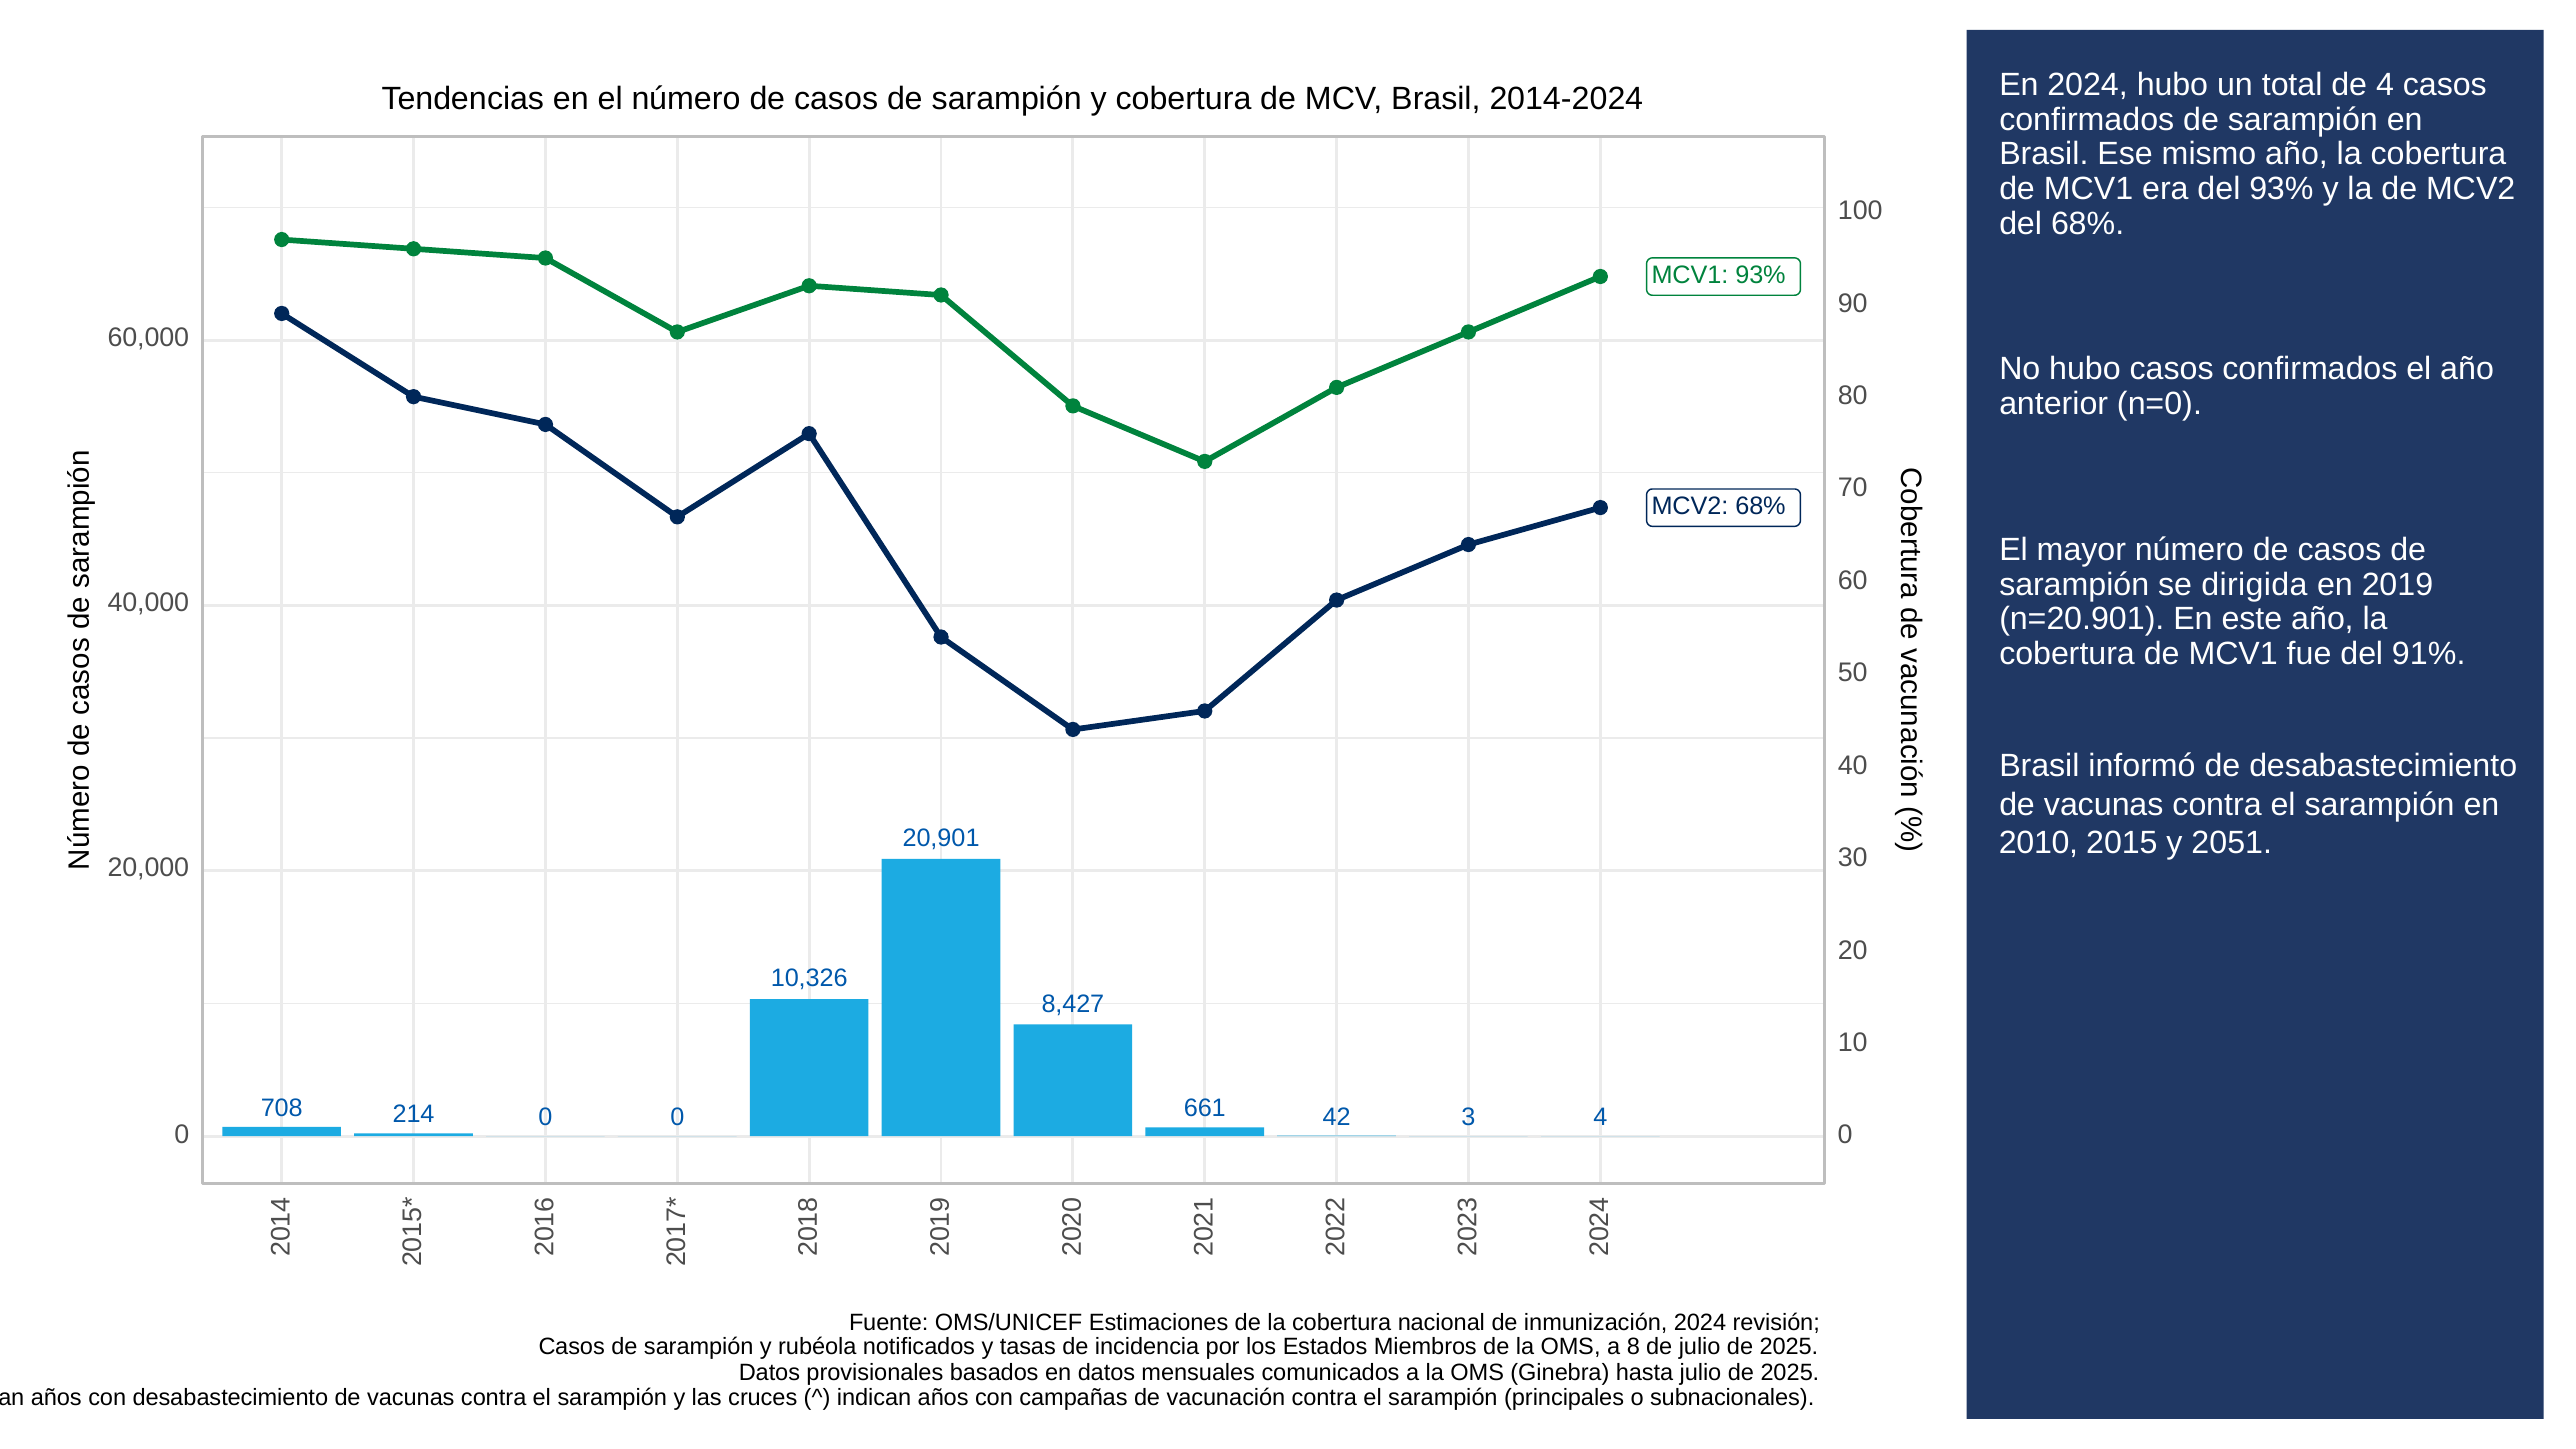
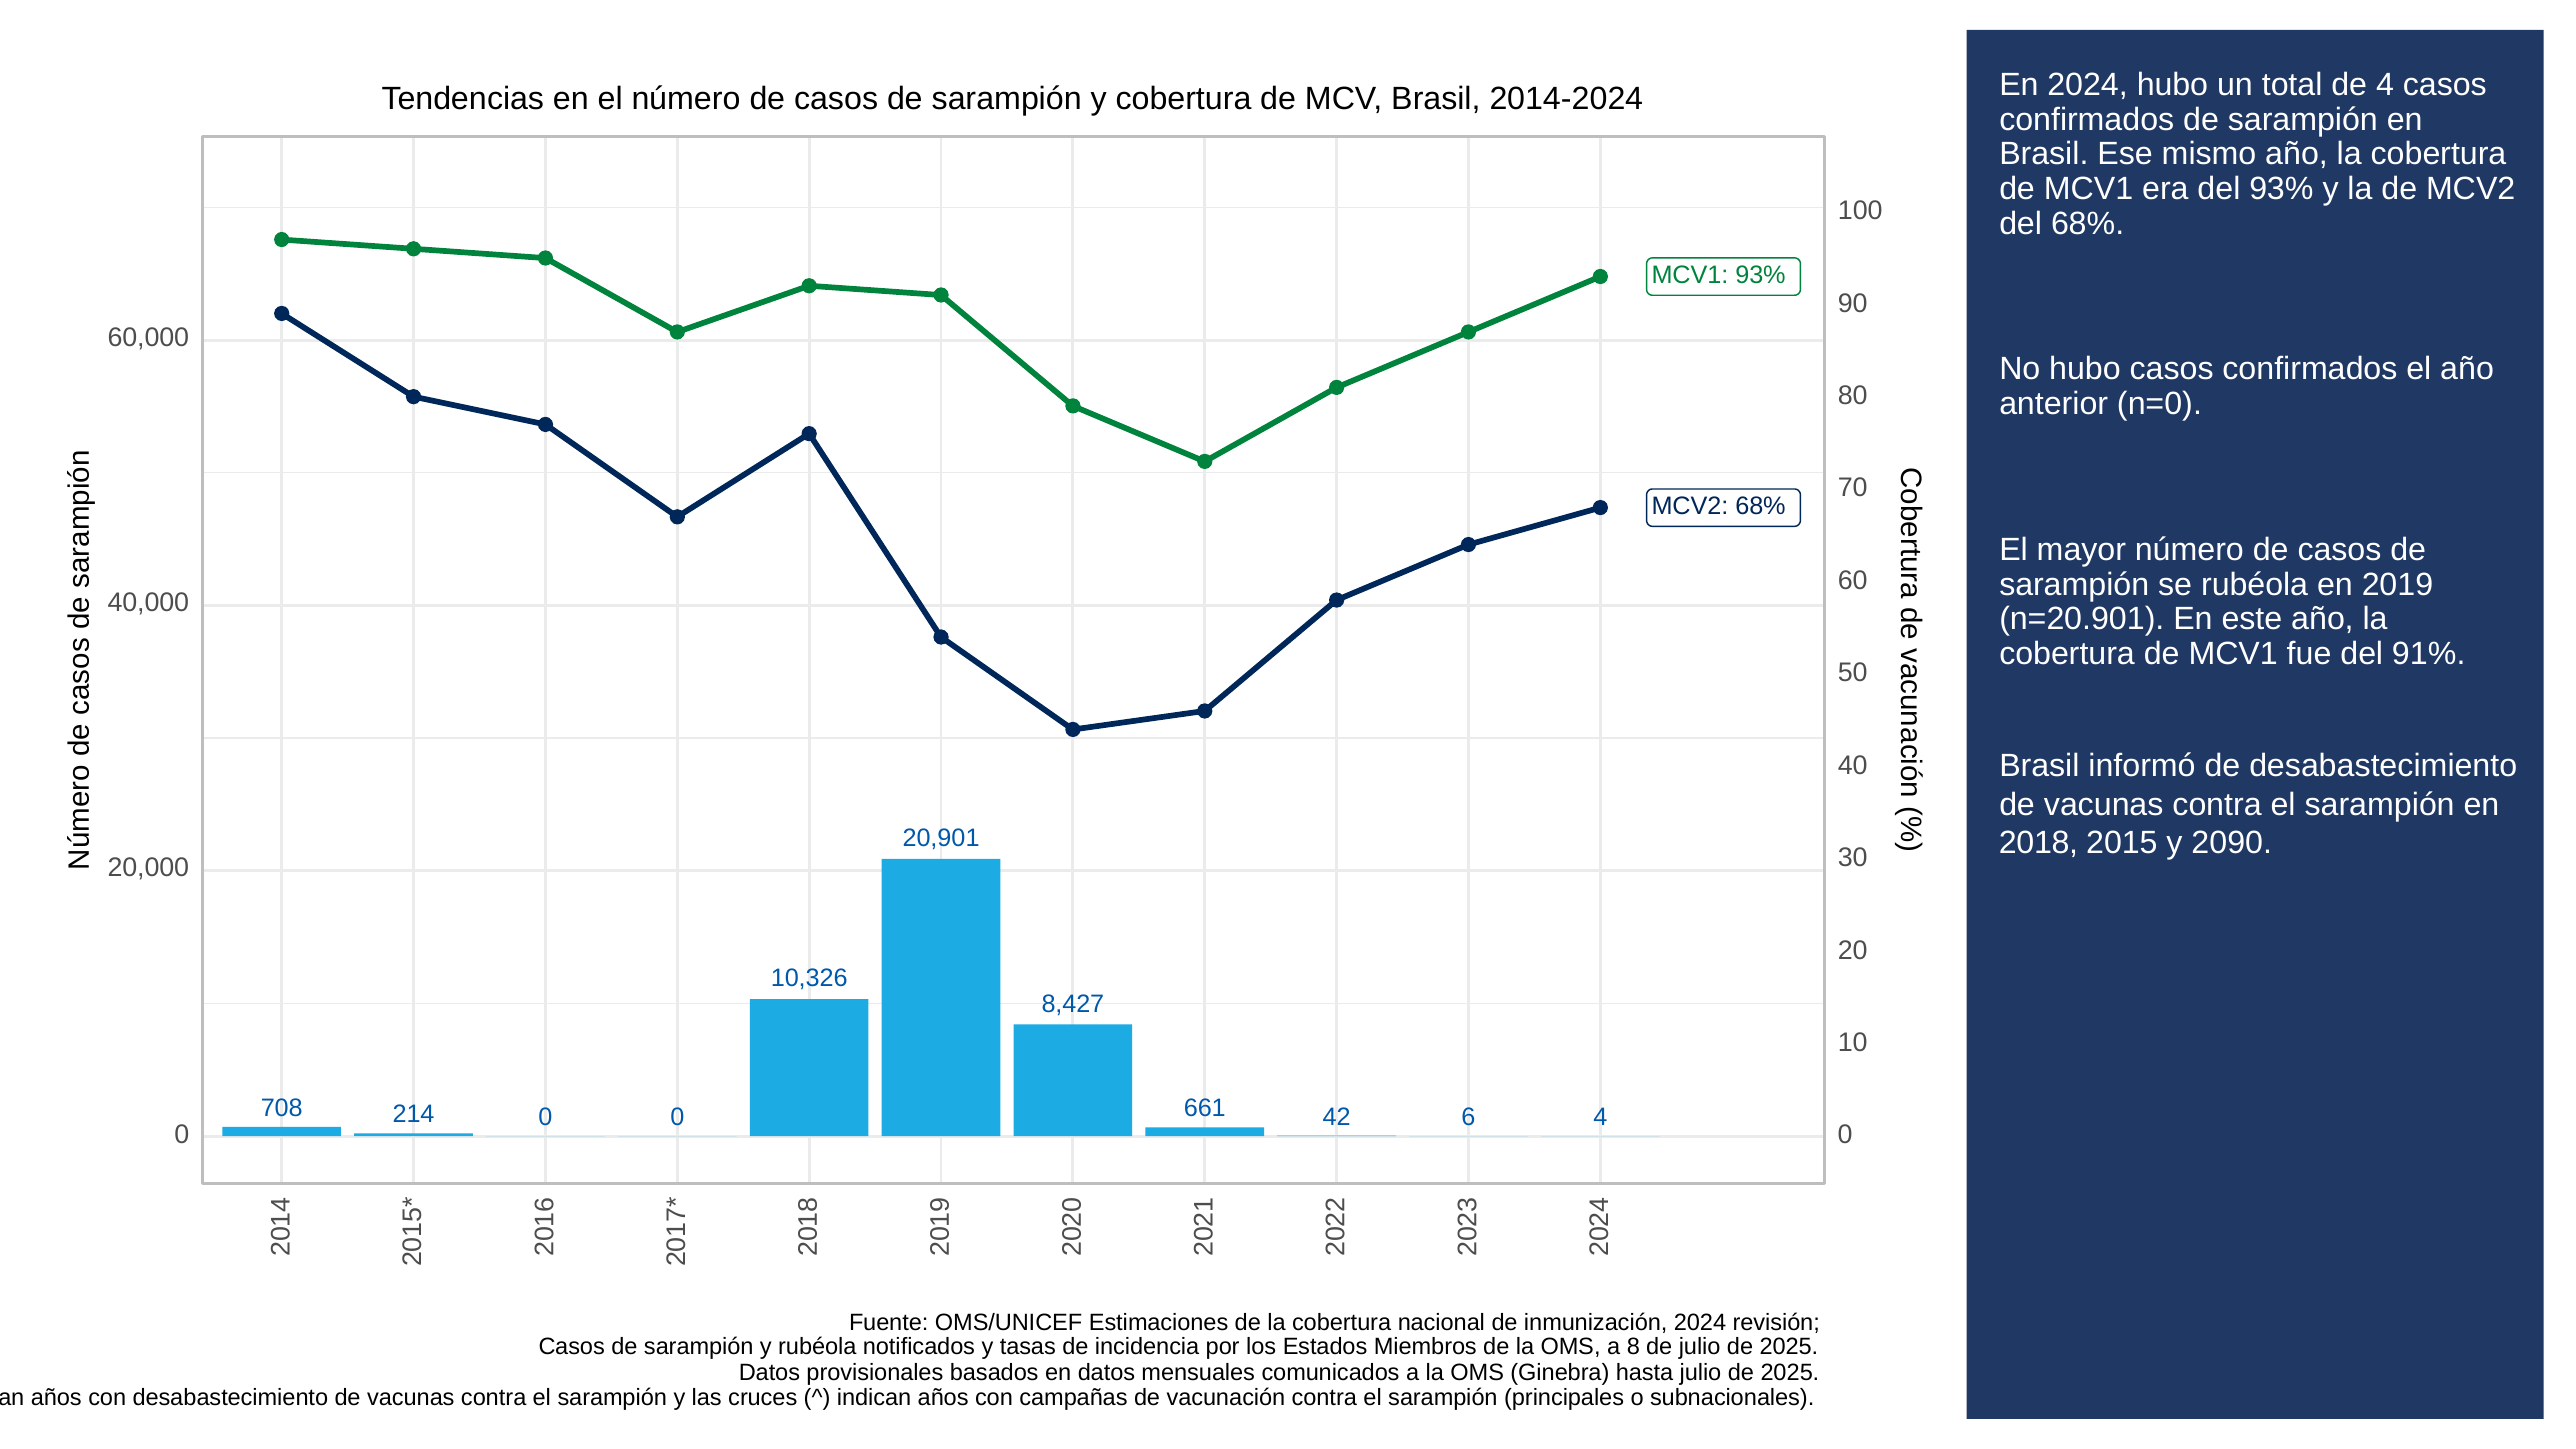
se dirigida: dirigida -> rubéola (2255, 584)
2010: 2010 -> 2018 (2038, 843)
2051: 2051 -> 2090 (2232, 843)
42 3: 3 -> 6 (1468, 1117)
